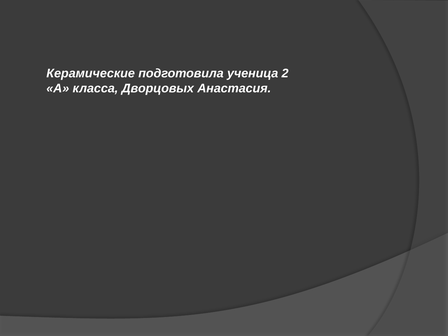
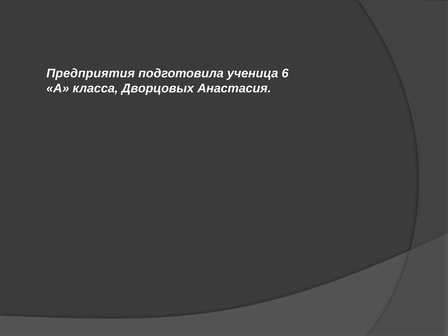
Керамические: Керамические -> Предприятия (91, 74)
2: 2 -> 6 (285, 74)
